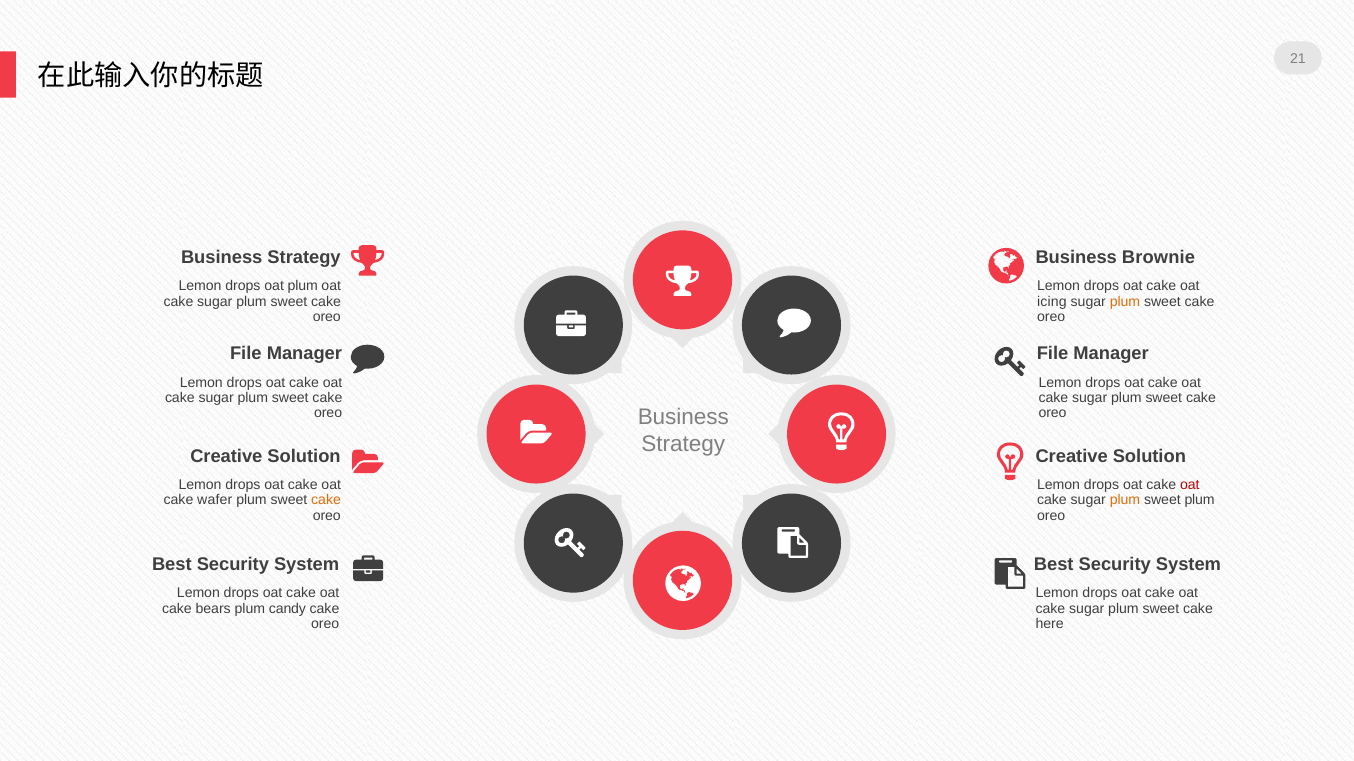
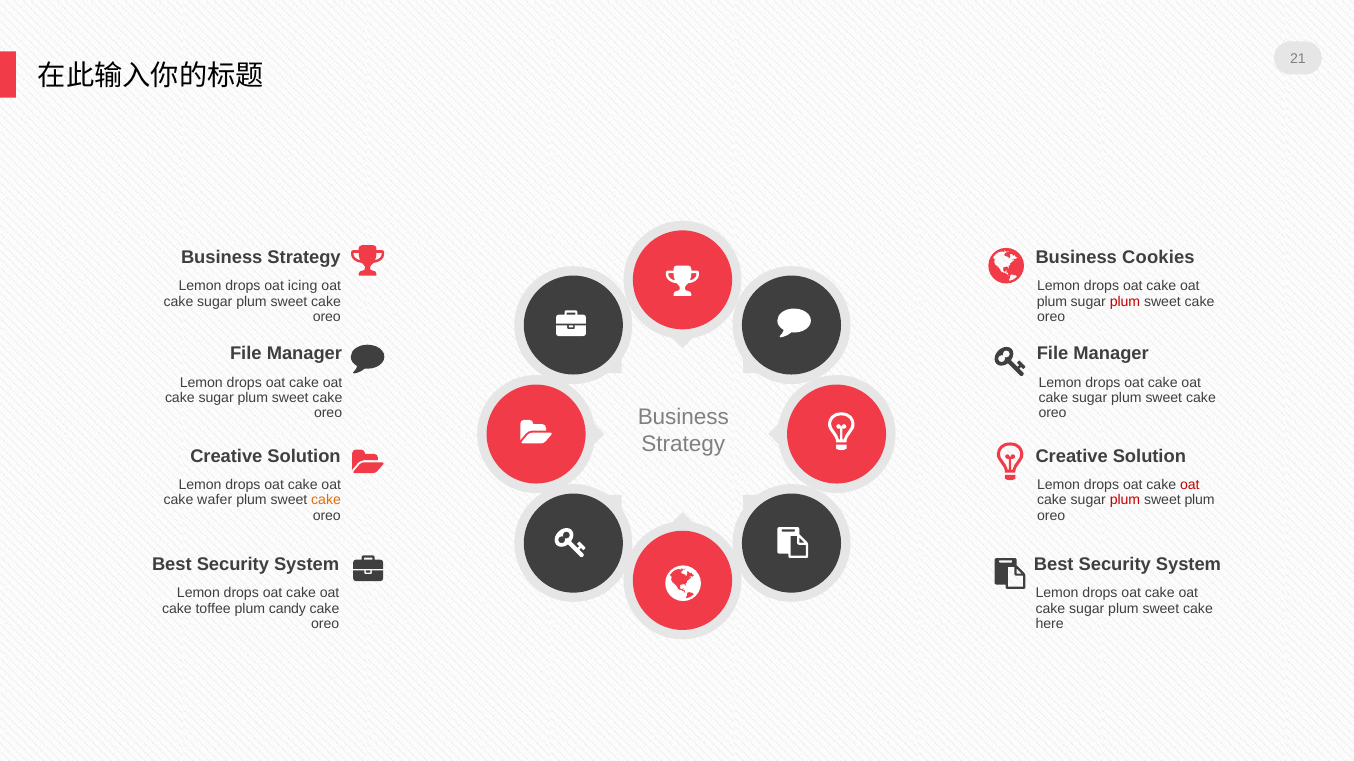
Brownie: Brownie -> Cookies (1158, 257)
oat plum: plum -> icing (303, 286)
icing: icing -> plum (1052, 302)
plum colour: orange -> red (1125, 302)
plum colour: orange -> red (1125, 501)
bears: bears -> toffee (213, 609)
